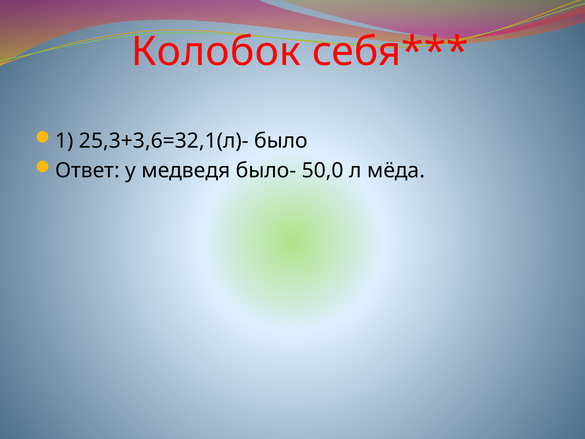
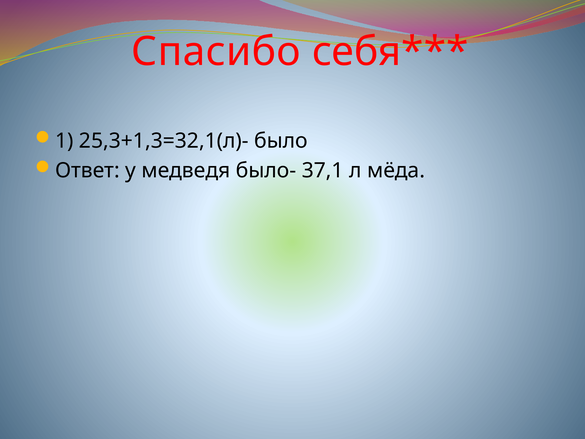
Колобок: Колобок -> Спасибо (216, 52)
25,3+3,6=32,1(л)-: 25,3+3,6=32,1(л)- -> 25,3+1,3=32,1(л)- (164, 141)
50,0: 50,0 -> 37,1 (323, 170)
